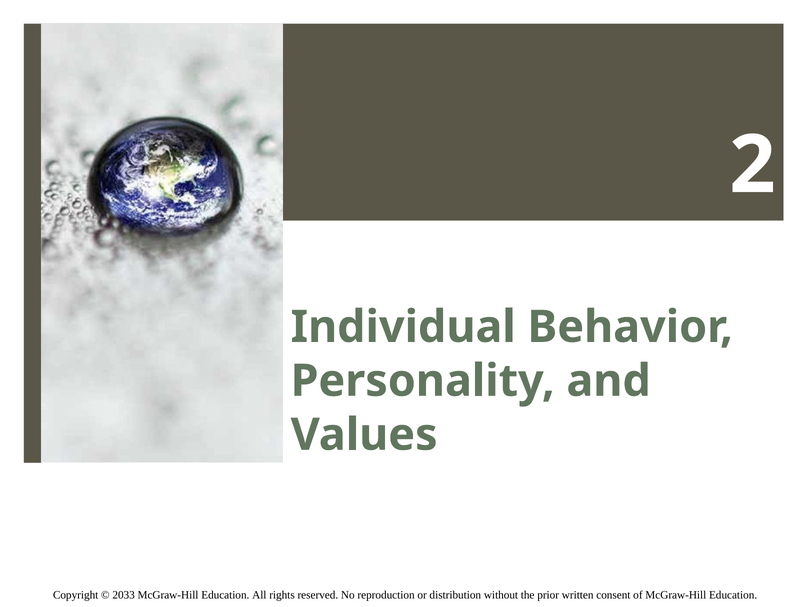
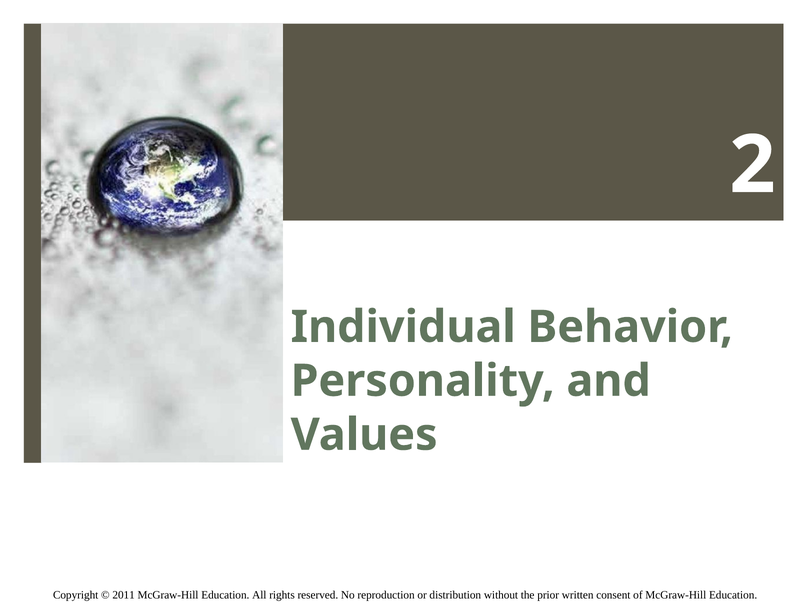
2033: 2033 -> 2011 (124, 595)
